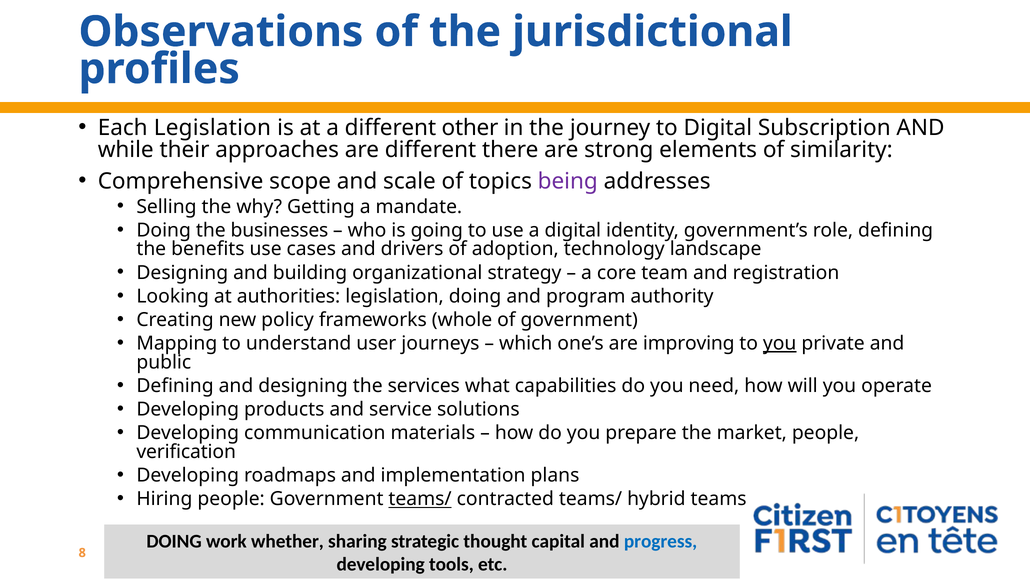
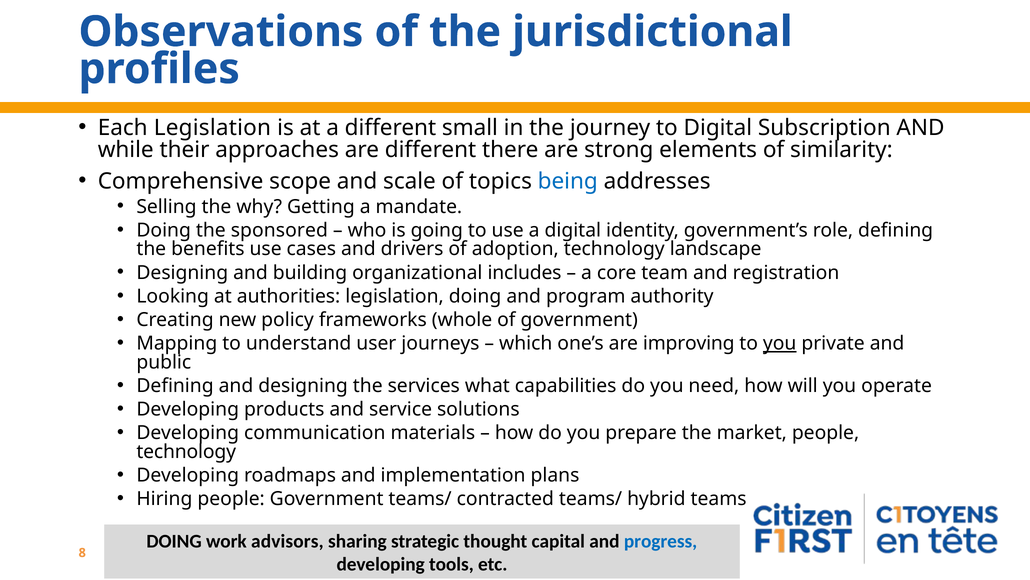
other: other -> small (470, 128)
being colour: purple -> blue (568, 181)
businesses: businesses -> sponsored (279, 230)
strategy: strategy -> includes (524, 272)
verification: verification -> technology (186, 451)
teams/ underline: present -> none (420, 498)
whether: whether -> advisors (287, 541)
